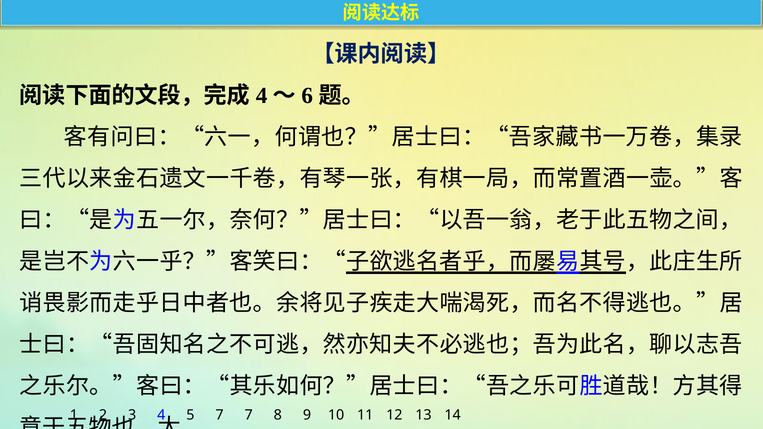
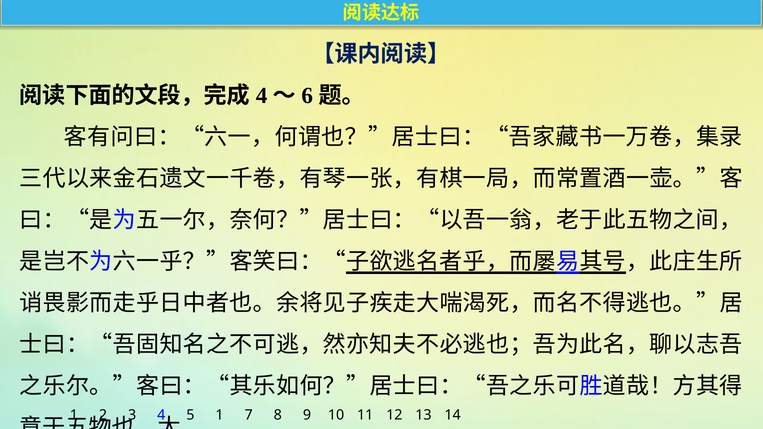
5 7: 7 -> 1 (220, 415)
